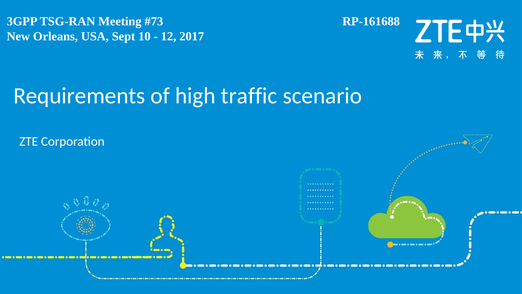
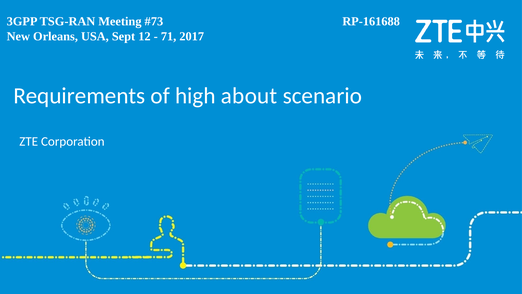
10: 10 -> 12 (144, 36)
12: 12 -> 71 (169, 36)
traffic: traffic -> about (249, 96)
